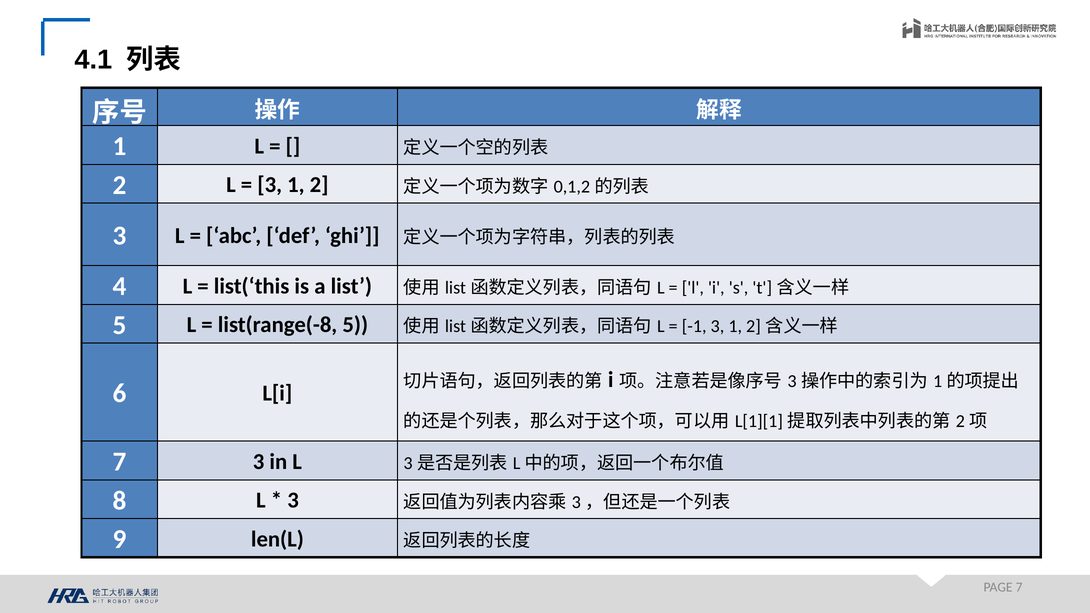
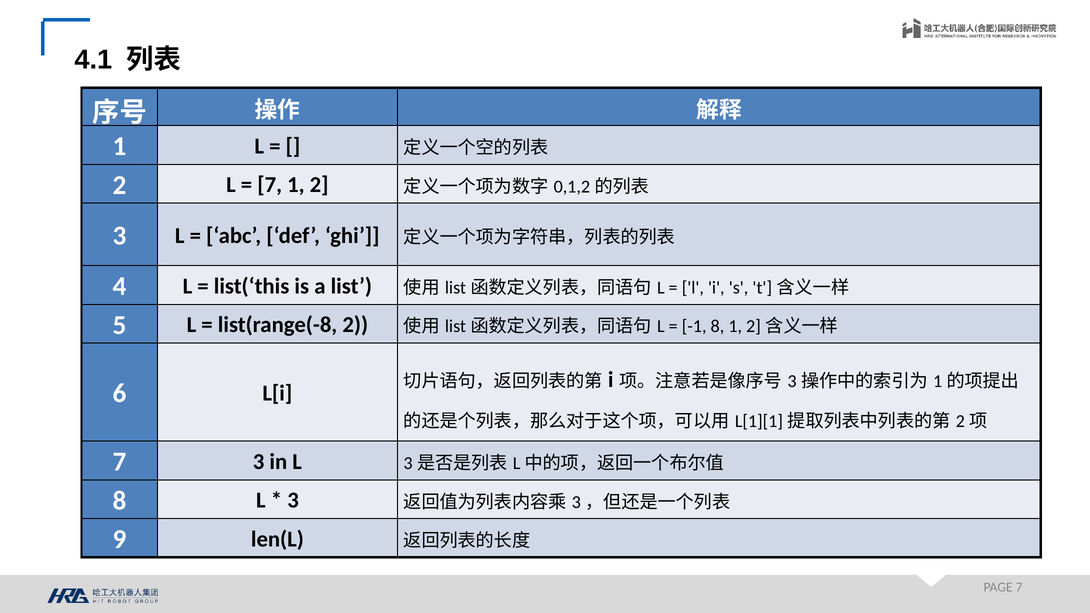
3: 3 -> 7 (270, 185)
list(range(-8 5: 5 -> 2 (355, 325)
-1 3: 3 -> 8 (717, 327)
